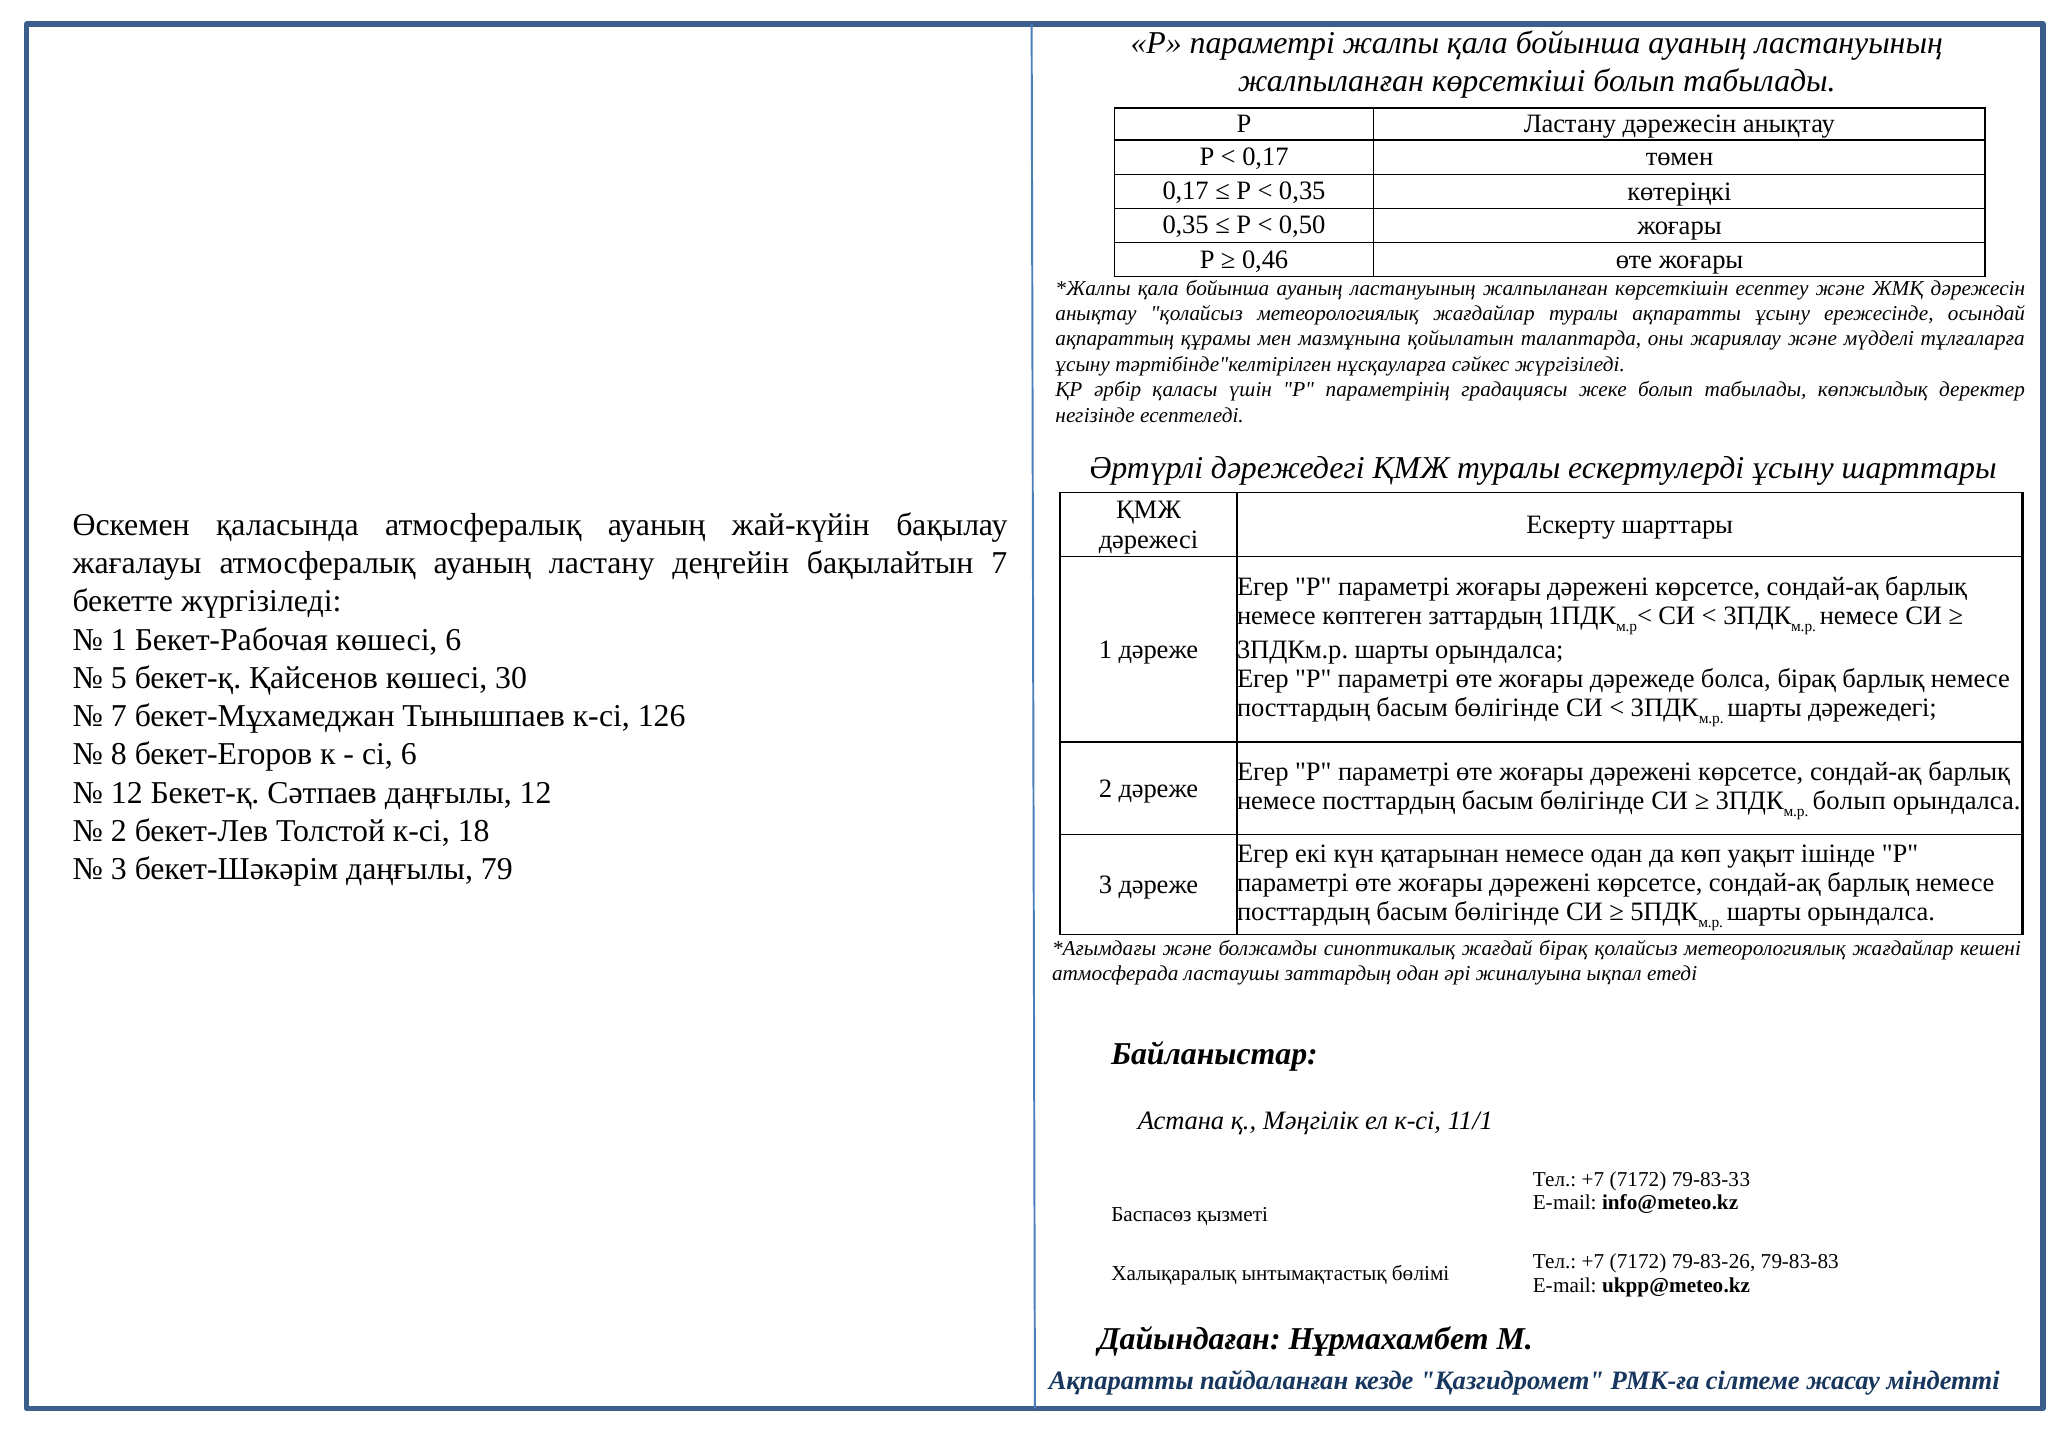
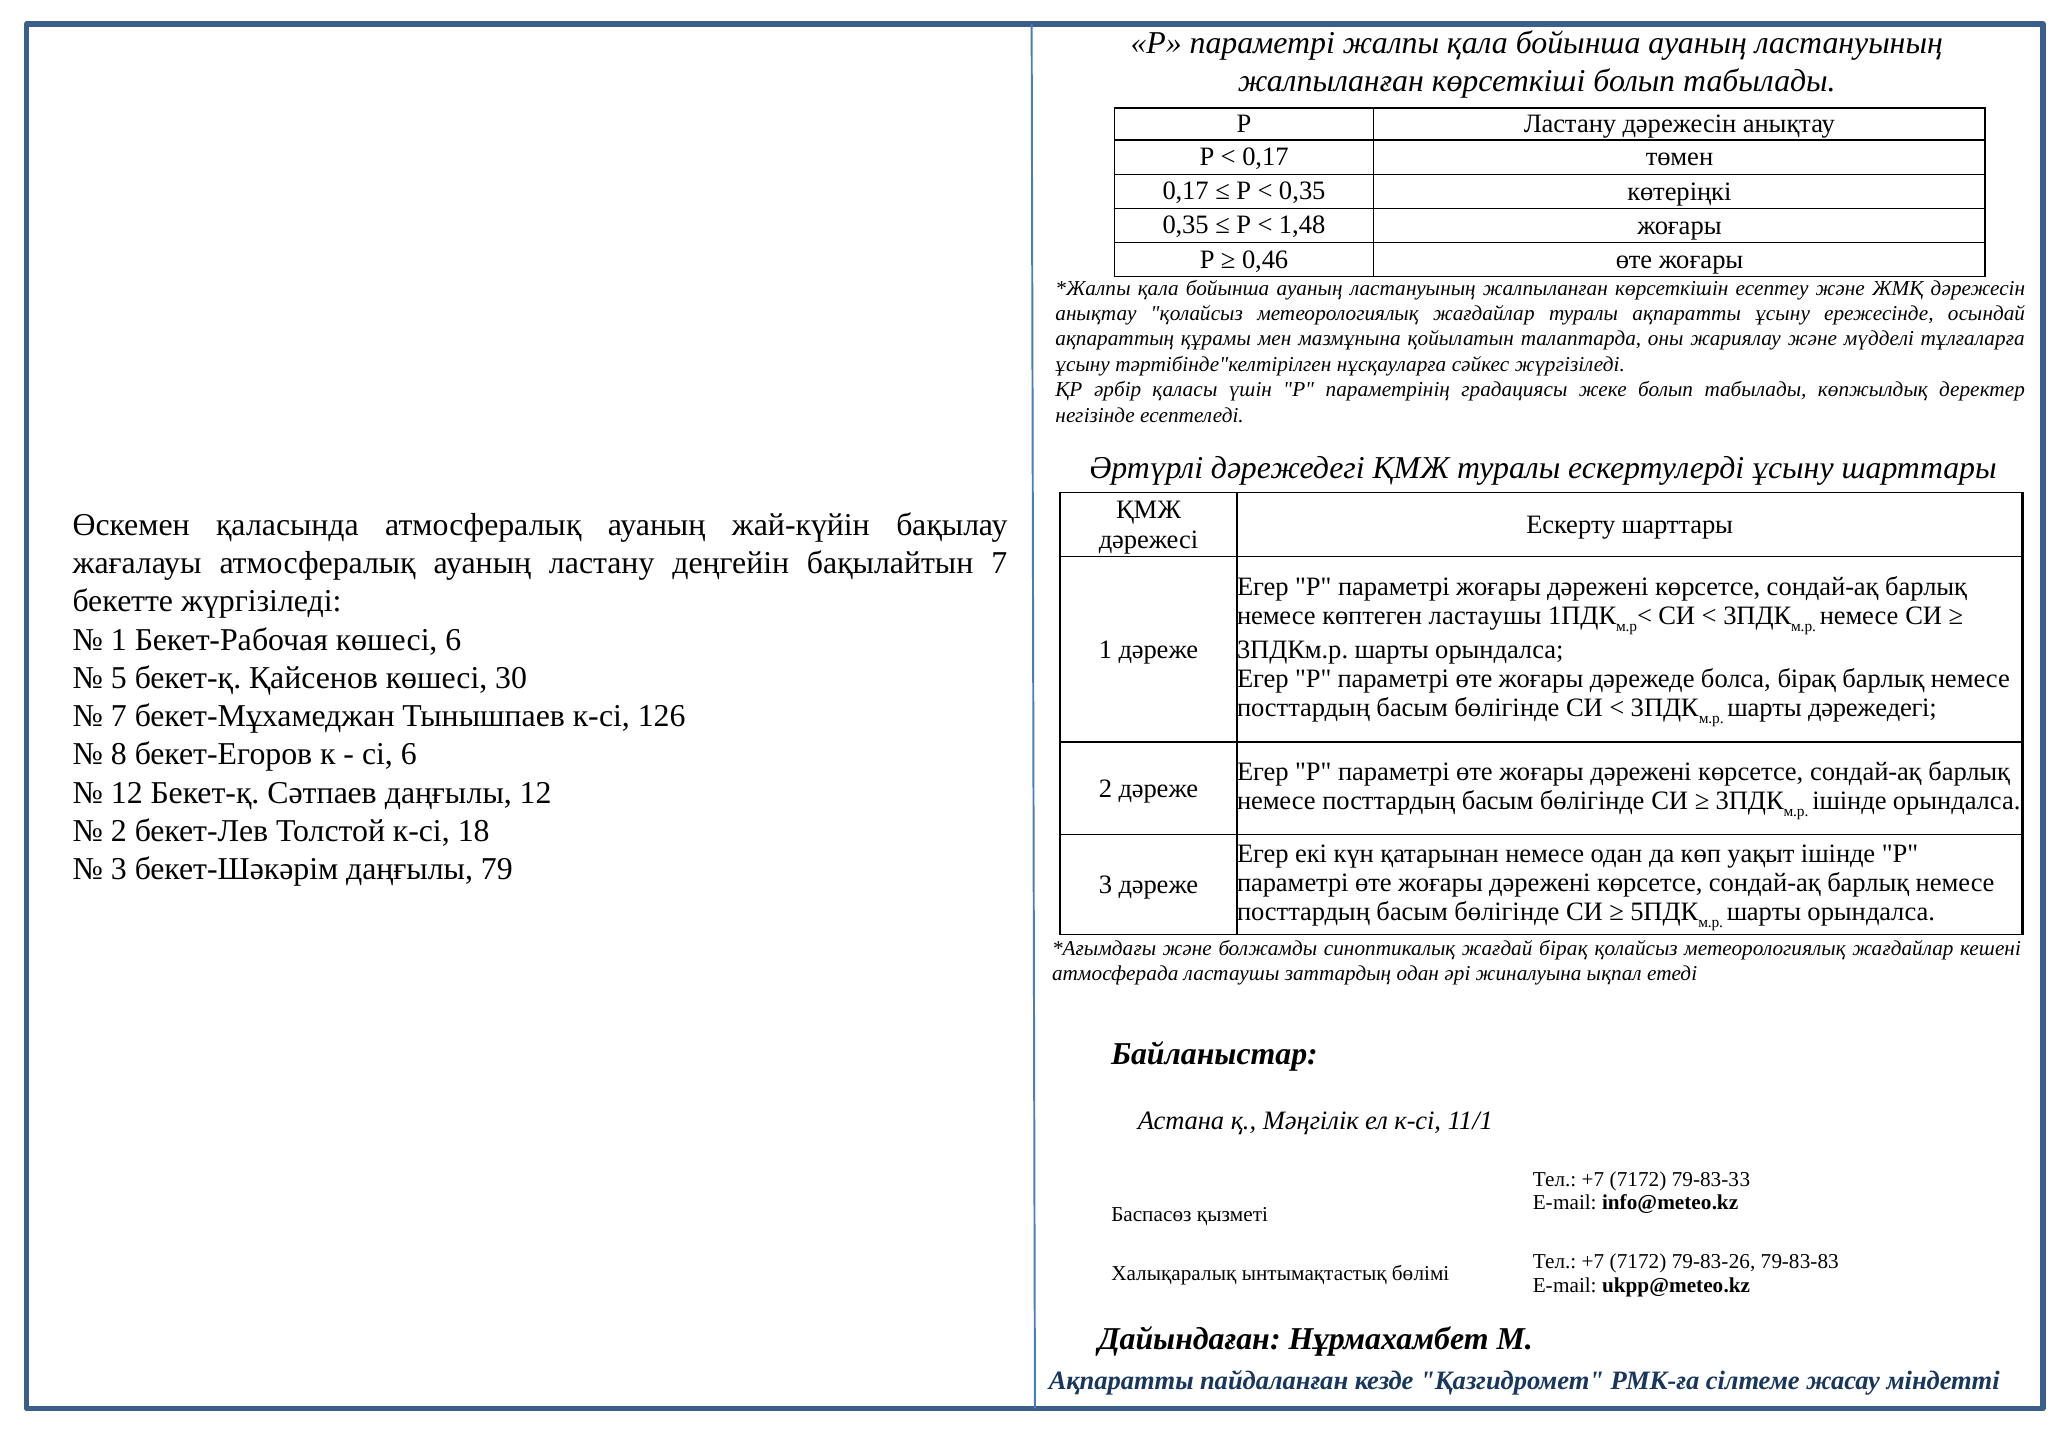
0,50: 0,50 -> 1,48 (1302, 225)
көптеген заттардың: заттардың -> ластаушы (1485, 616)
болып: болып -> ішінде (1849, 801)
